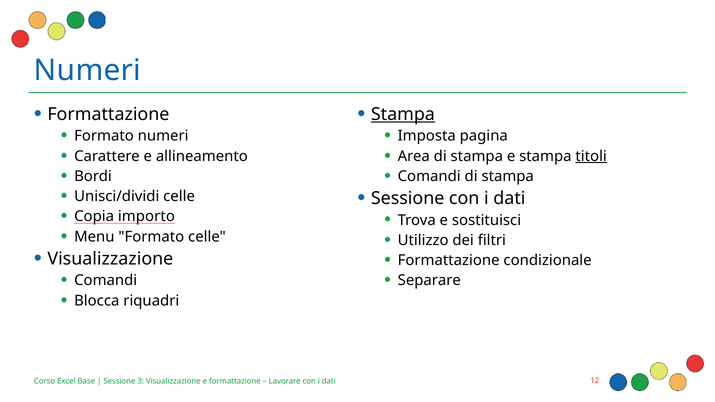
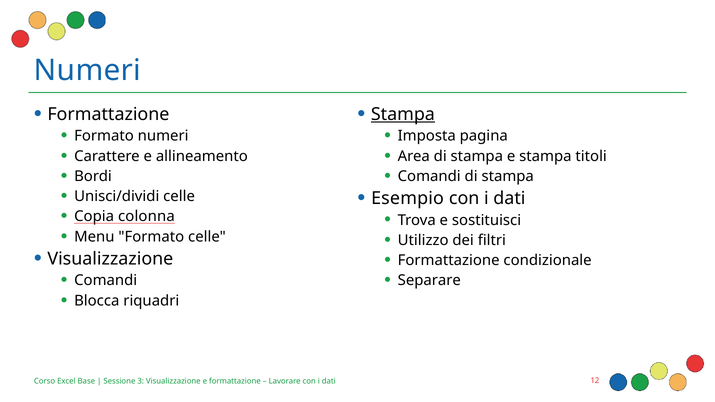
titoli underline: present -> none (591, 156)
Sessione: Sessione -> Esempio (408, 198)
importo: importo -> colonna (146, 217)
